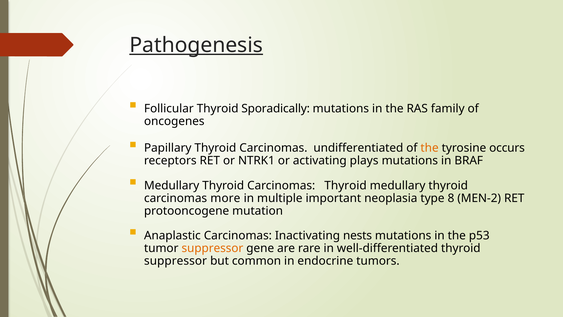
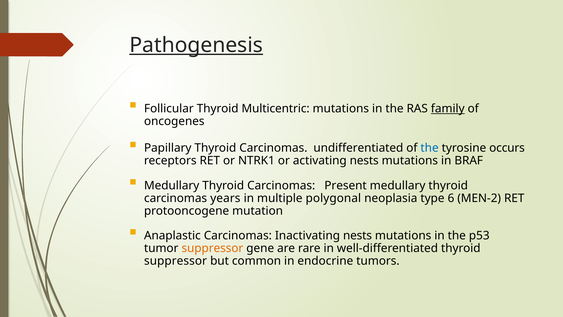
Sporadically: Sporadically -> Multicentric (276, 109)
family underline: none -> present (448, 109)
the colour: orange -> blue (430, 148)
activating plays: plays -> nests (364, 161)
Carcinomas Thyroid: Thyroid -> Present (346, 185)
more: more -> years (225, 198)
important: important -> polygonal (333, 198)
8: 8 -> 6 (451, 198)
